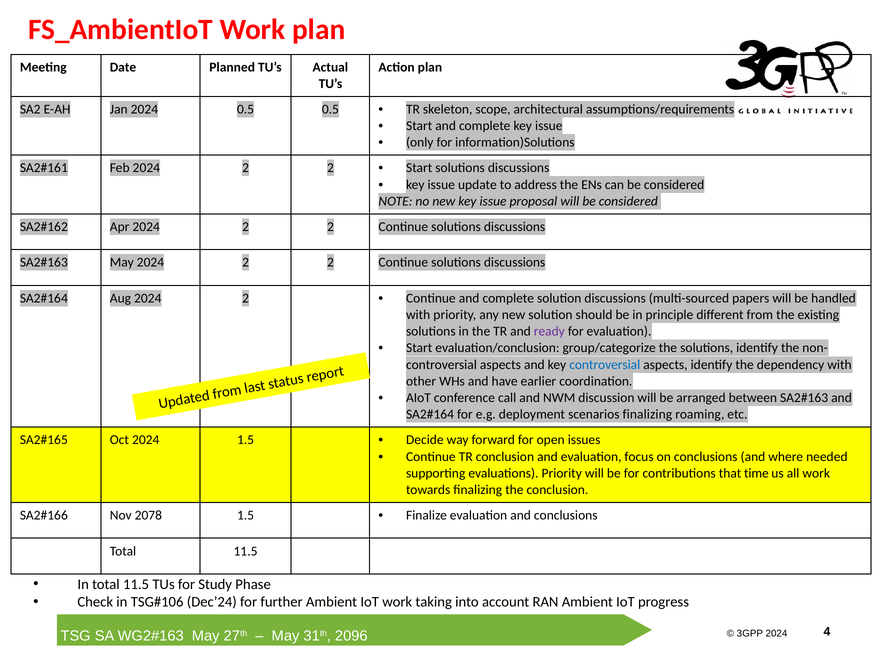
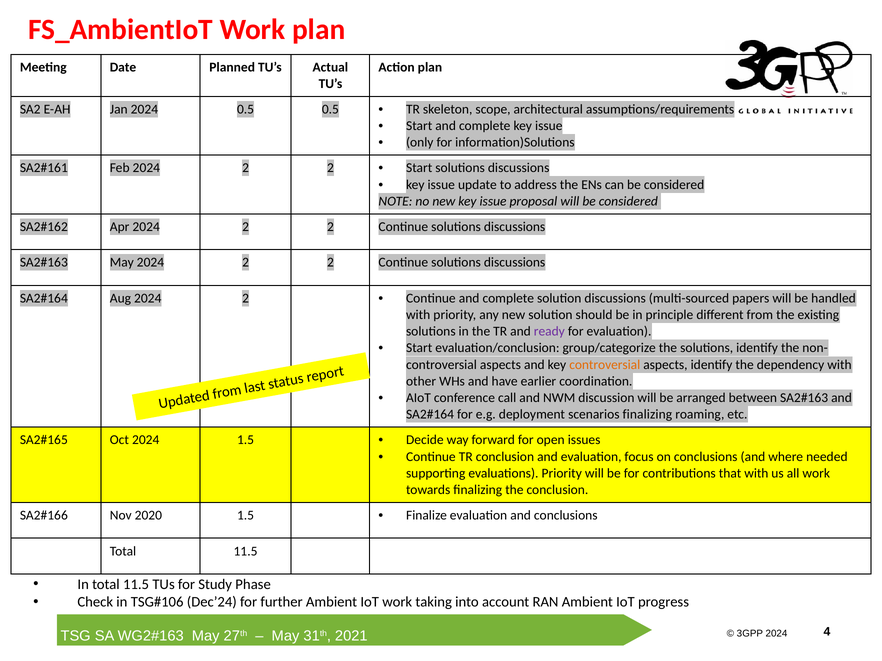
controversial colour: blue -> orange (605, 365)
that time: time -> with (756, 474)
2078: 2078 -> 2020 (148, 516)
2096: 2096 -> 2021 (351, 636)
